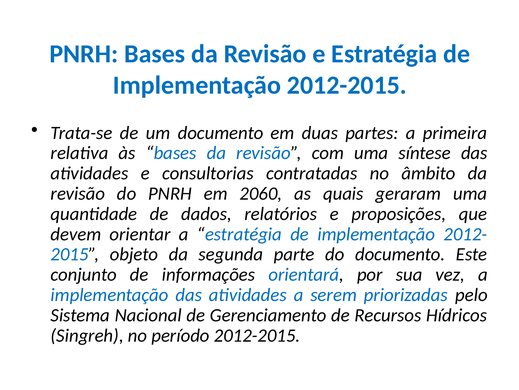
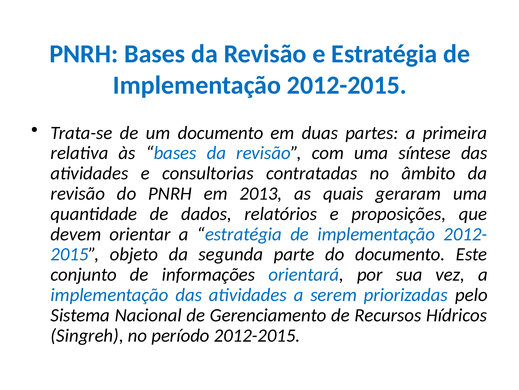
2060: 2060 -> 2013 (261, 193)
